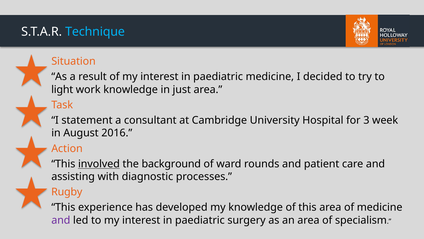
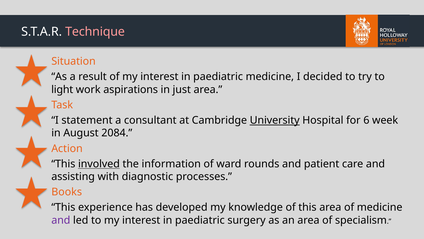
Technique colour: light blue -> pink (95, 32)
work knowledge: knowledge -> aspirations (131, 89)
University underline: none -> present (275, 120)
3: 3 -> 6 (366, 120)
2016: 2016 -> 2084 (117, 133)
background: background -> information (171, 164)
Rugby: Rugby -> Books (67, 192)
